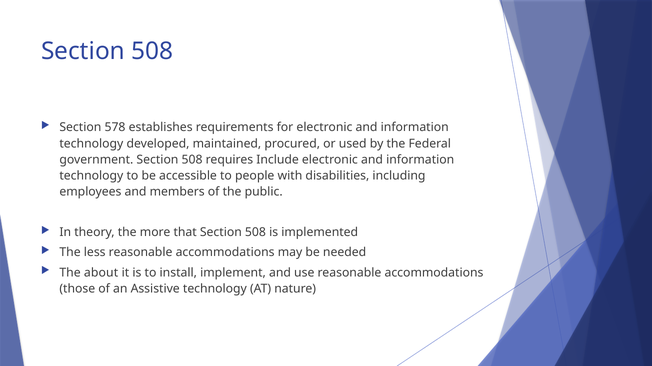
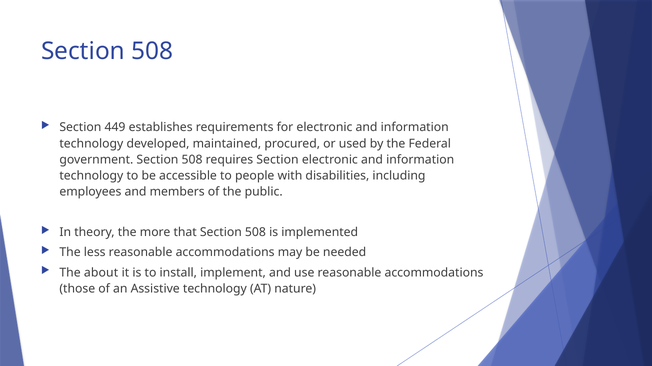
578: 578 -> 449 (115, 128)
requires Include: Include -> Section (277, 160)
